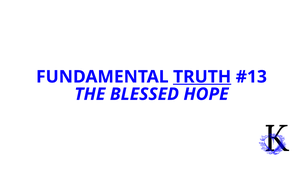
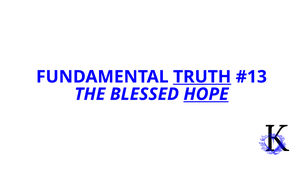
HOPE underline: none -> present (206, 94)
